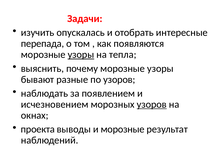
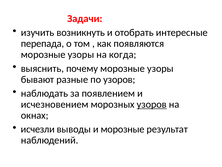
опускалась: опускалась -> возникнуть (81, 32)
узоры underline: present -> none (81, 54)
тепла: тепла -> когда (123, 54)
проекта: проекта -> исчезли (38, 129)
